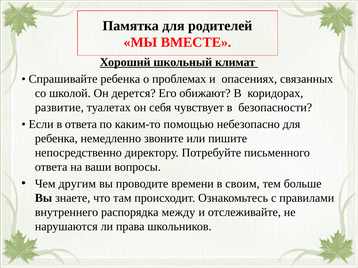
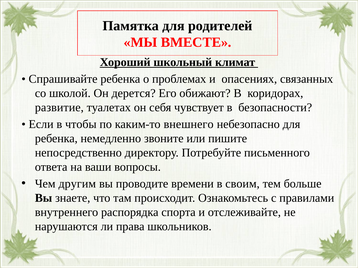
в ответа: ответа -> чтобы (81, 124)
помощью: помощью -> внешнего (189, 124)
между: между -> спорта (178, 213)
